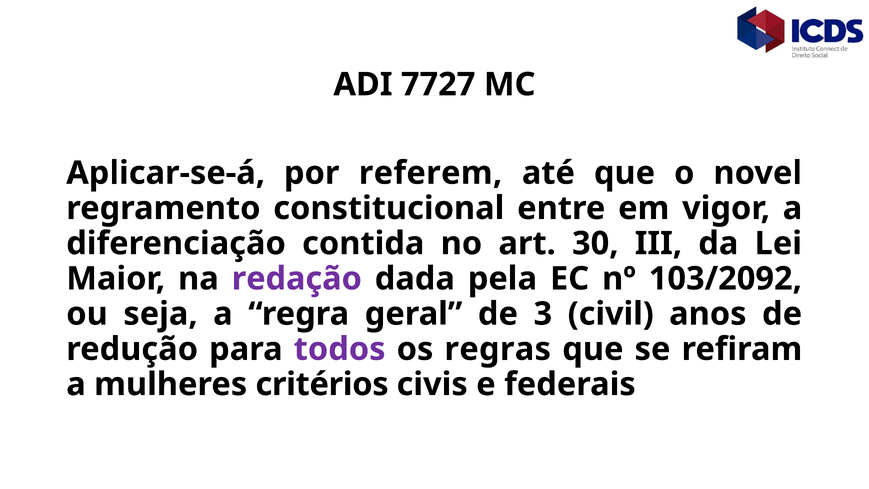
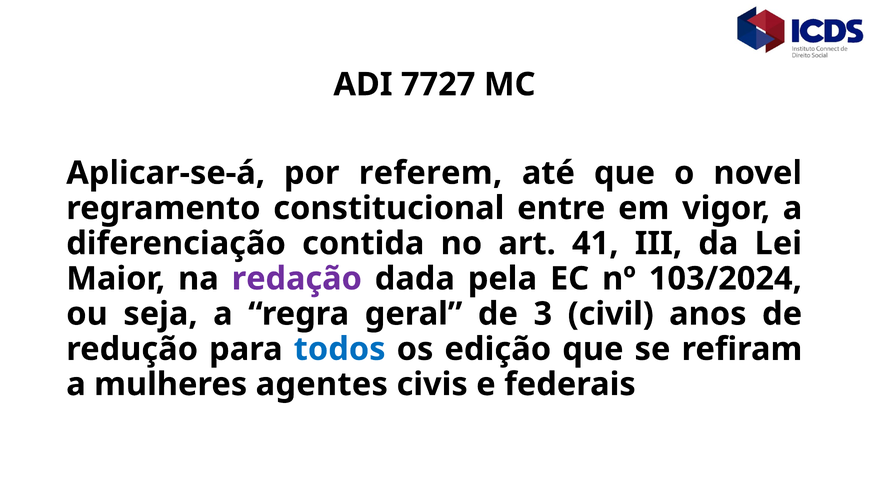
30: 30 -> 41 (595, 243)
103/2092: 103/2092 -> 103/2024 (725, 279)
todos colour: purple -> blue (340, 349)
regras: regras -> edição (498, 349)
critérios: critérios -> agentes (322, 384)
